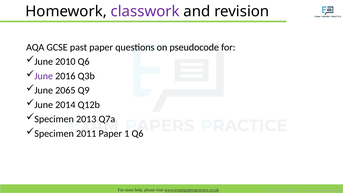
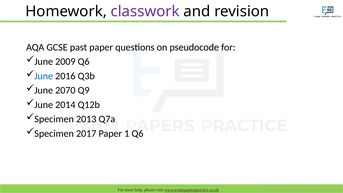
2010: 2010 -> 2009 (65, 62)
June colour: purple -> blue (44, 76)
2065: 2065 -> 2070 (65, 90)
2011: 2011 -> 2017 (86, 133)
